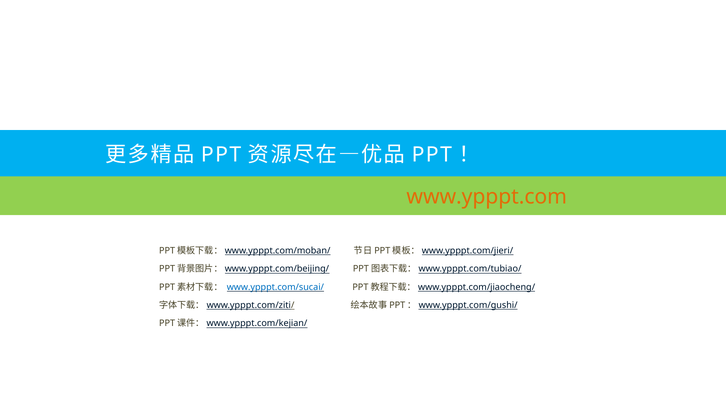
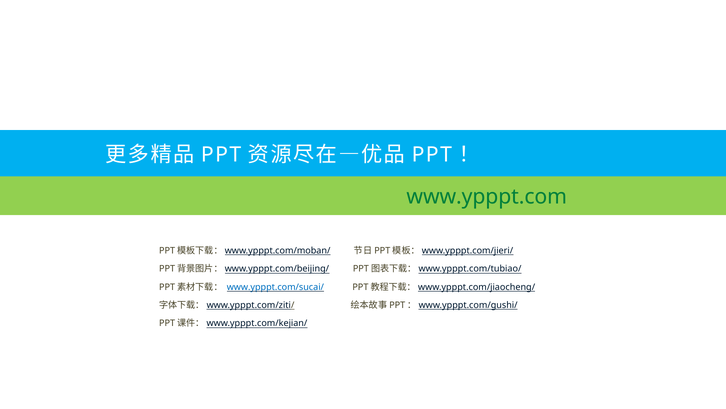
www.ypppt.com colour: orange -> green (487, 197)
